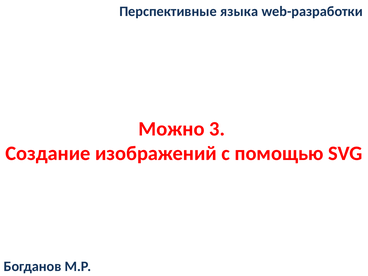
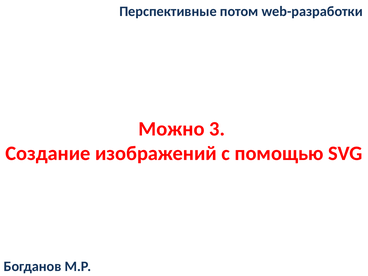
языка: языка -> потом (239, 11)
